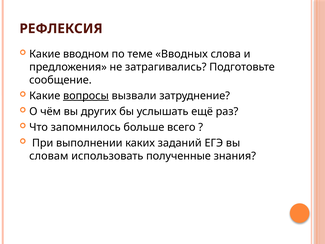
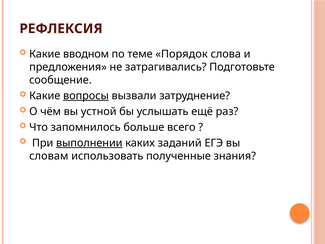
Вводных: Вводных -> Порядок (182, 54)
других: других -> устной (99, 111)
выполнении underline: none -> present (89, 143)
